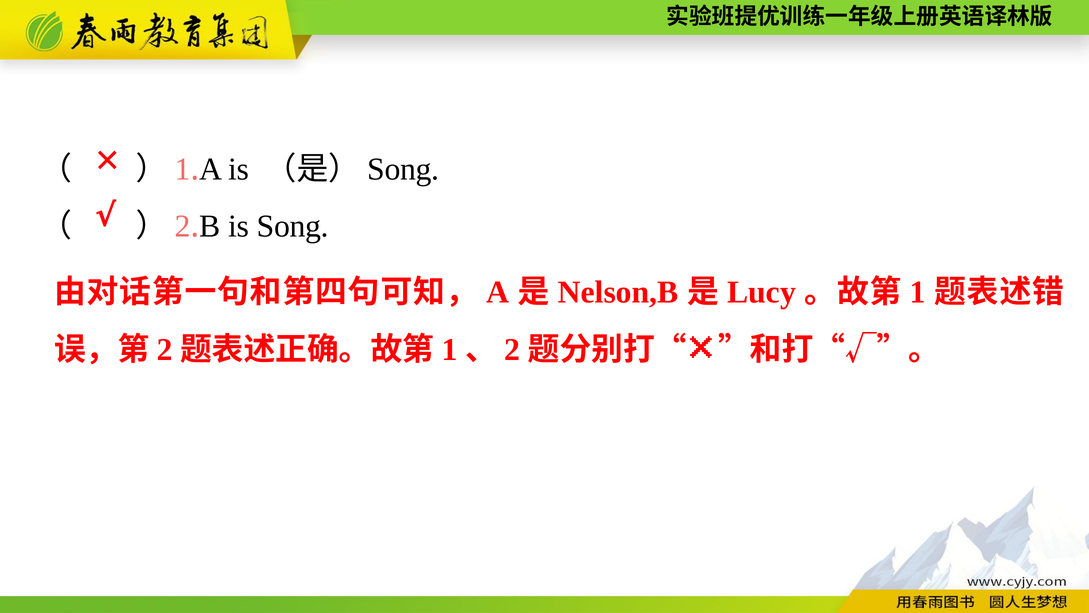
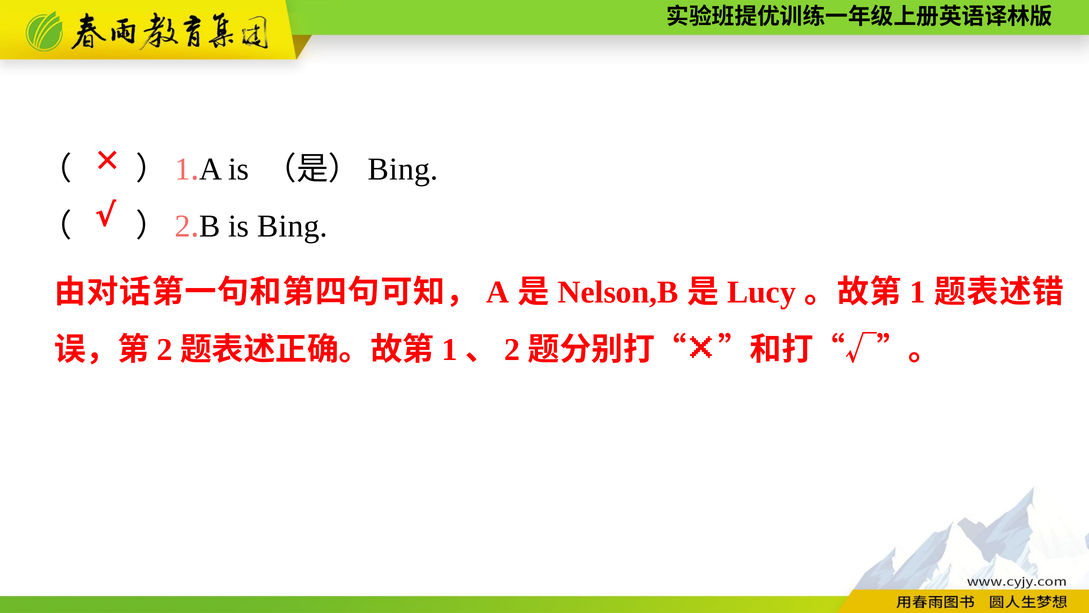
Song: Song -> Bing (403, 169)
is Song: Song -> Bing (293, 226)
